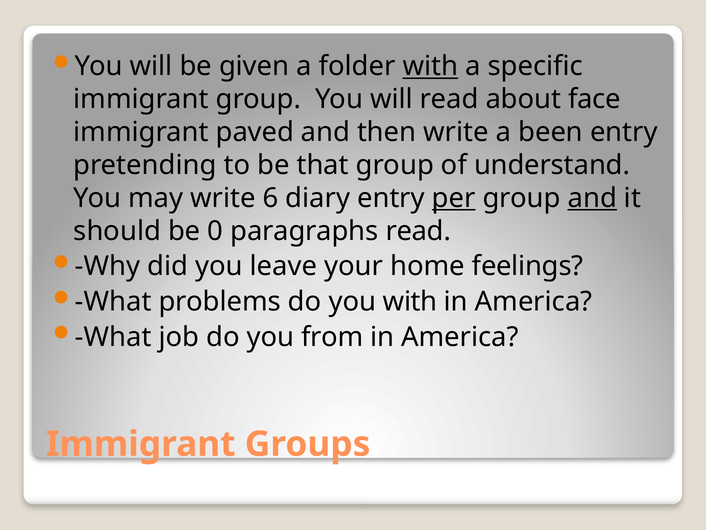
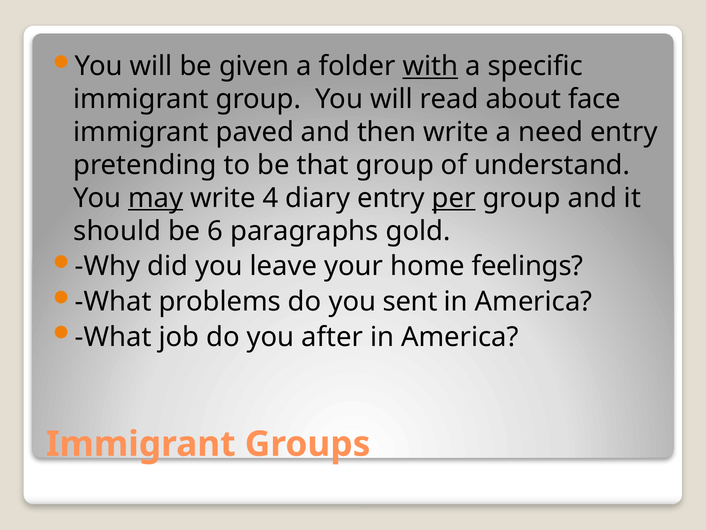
been: been -> need (551, 132)
may underline: none -> present (156, 198)
6: 6 -> 4 (271, 198)
and underline: present -> none (592, 198)
0: 0 -> 6 (215, 231)
paragraphs read: read -> gold (418, 231)
you with: with -> sent (410, 301)
from: from -> after (332, 337)
